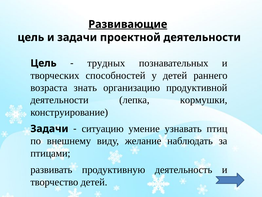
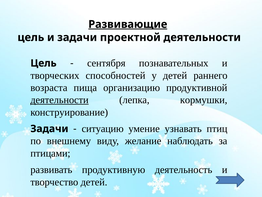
трудных: трудных -> сентября (106, 63)
знать: знать -> пища (85, 88)
деятельности underline: none -> present (59, 100)
